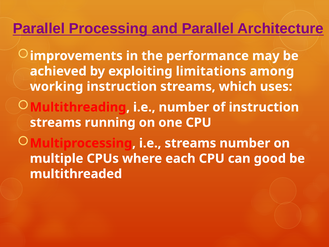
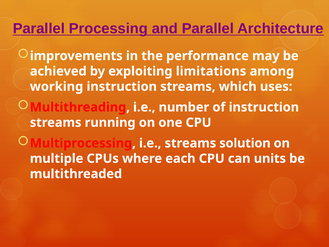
streams number: number -> solution (245, 143)
good: good -> units (270, 158)
